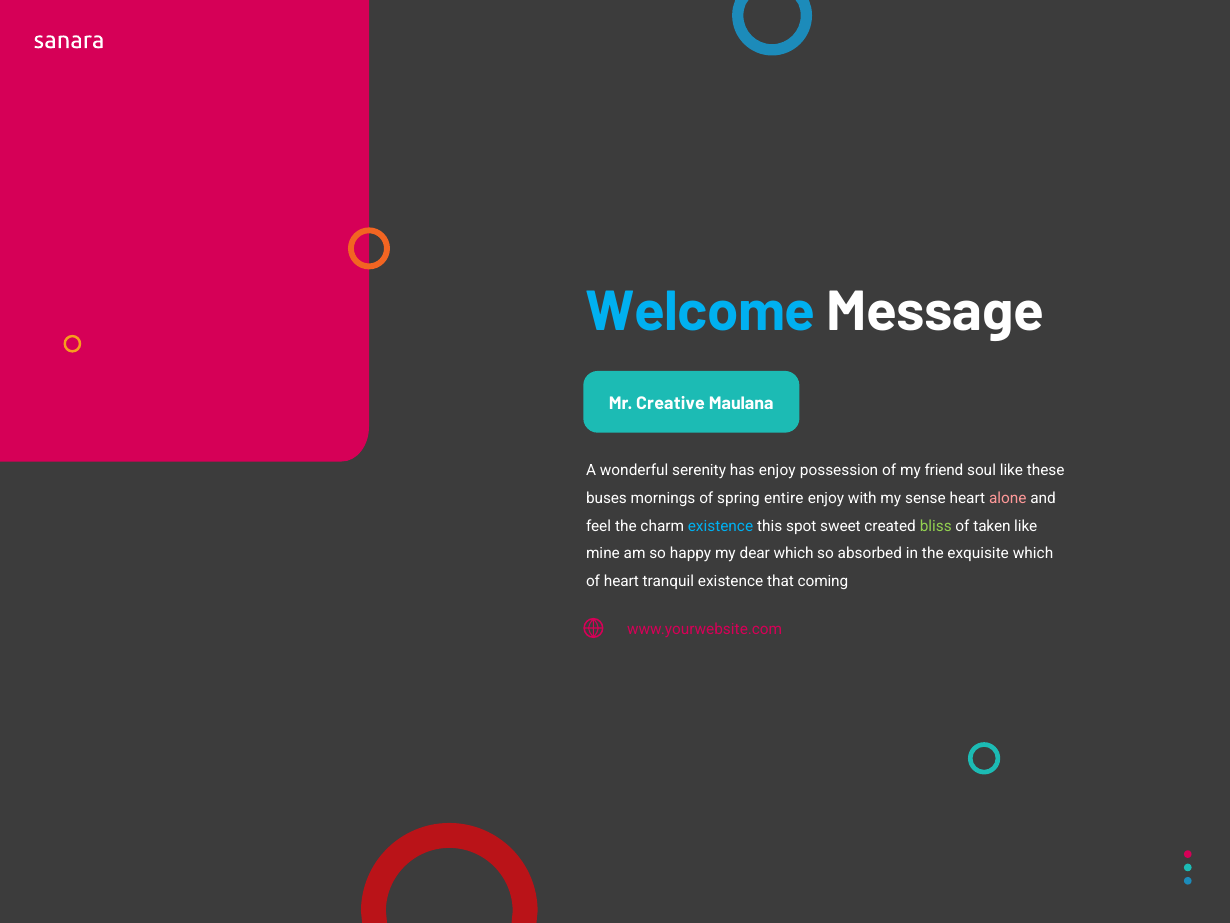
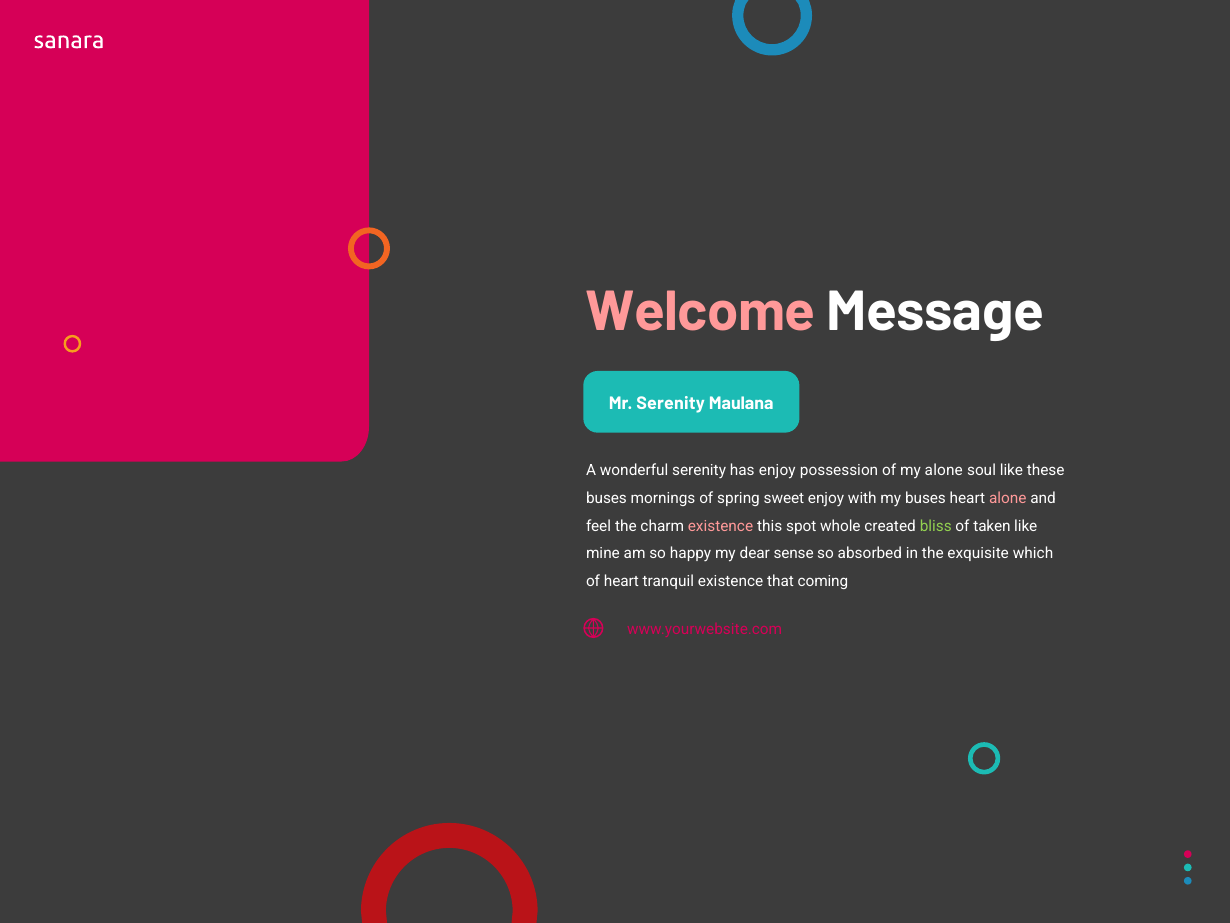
Welcome colour: light blue -> pink (701, 311)
Mr Creative: Creative -> Serenity (671, 403)
my friend: friend -> alone (944, 470)
entire: entire -> sweet (784, 498)
my sense: sense -> buses (926, 498)
existence colour: light blue -> pink (721, 526)
sweet: sweet -> whole (840, 526)
dear which: which -> sense (794, 553)
